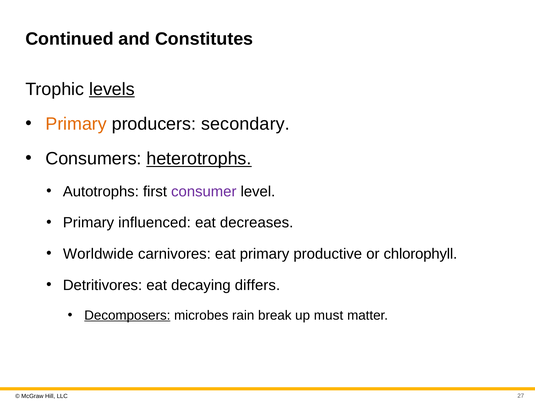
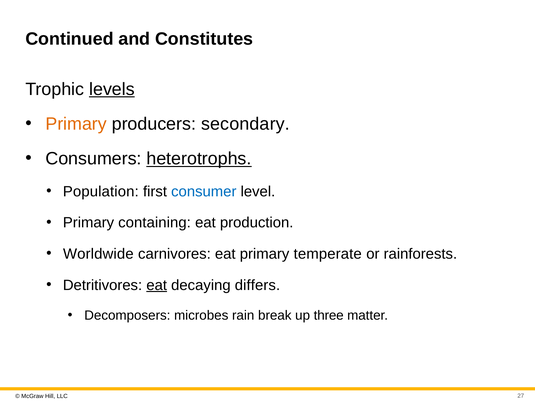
Autotrophs: Autotrophs -> Population (101, 192)
consumer colour: purple -> blue (204, 192)
influenced: influenced -> containing (155, 223)
decreases: decreases -> production (257, 223)
productive: productive -> temperate (328, 254)
chlorophyll: chlorophyll -> rainforests (420, 254)
eat underline: none -> present (157, 285)
Decomposers underline: present -> none (127, 316)
must: must -> three (329, 316)
